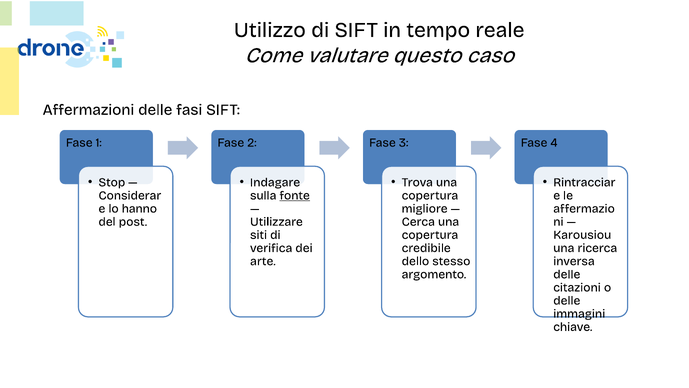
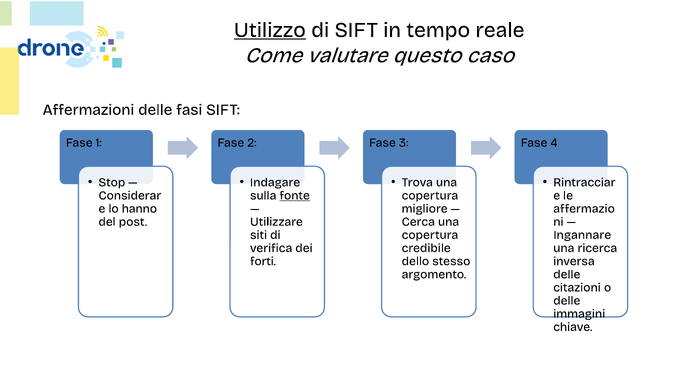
Utilizzo underline: none -> present (270, 30)
Karousiou: Karousiou -> Ingannare (582, 235)
arte: arte -> forti (263, 261)
